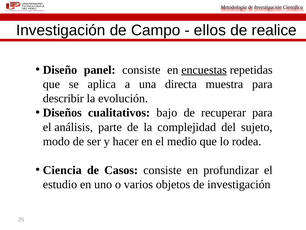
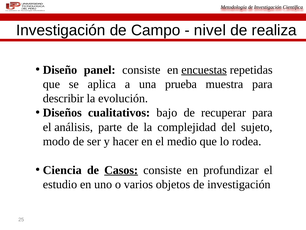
ellos: ellos -> nivel (210, 30)
realice: realice -> realiza (274, 30)
directa: directa -> prueba (181, 84)
Casos underline: none -> present (121, 170)
